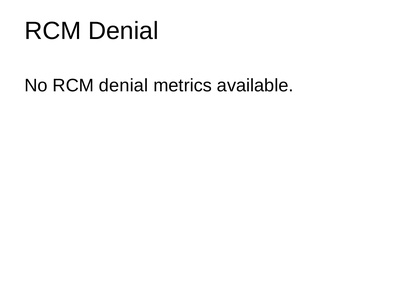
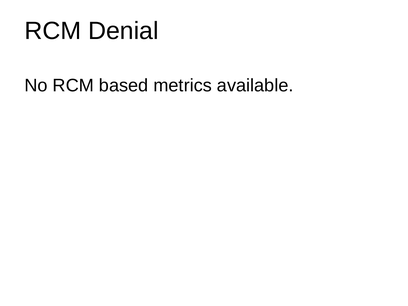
No RCM denial: denial -> based (124, 86)
